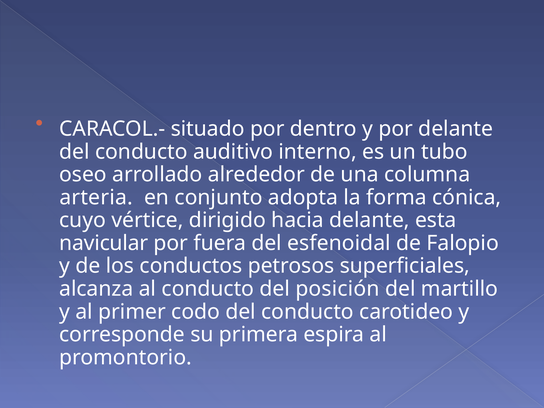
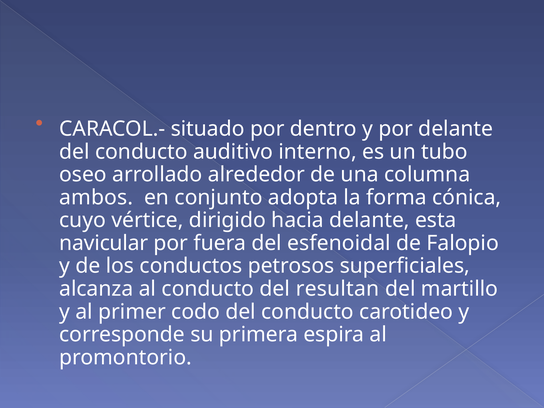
arteria: arteria -> ambos (96, 197)
posición: posición -> resultan (337, 289)
